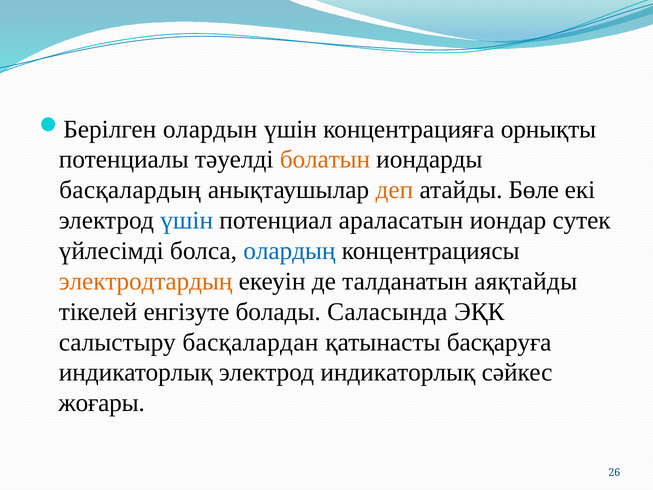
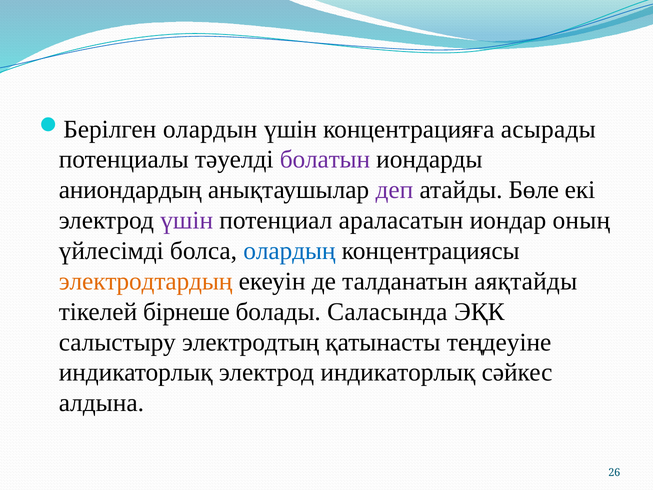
орнықты: орнықты -> асырады (548, 129)
болатын colour: orange -> purple (325, 159)
басқалардың: басқалардың -> аниондардың (130, 190)
деп colour: orange -> purple (394, 190)
үшін colour: blue -> purple (187, 220)
сутек: сутек -> оның (581, 220)
енгізуте: енгізуте -> бірнеше (186, 312)
басқалардан: басқалардан -> электродтың (251, 342)
басқаруға: басқаруға -> теңдеуіне (499, 342)
жоғары: жоғары -> алдына (101, 403)
